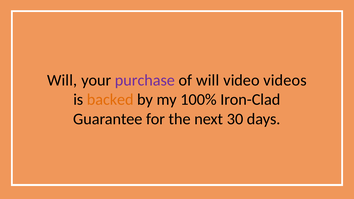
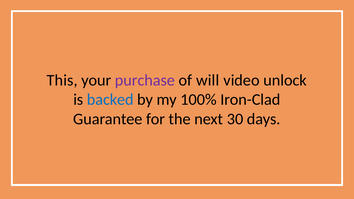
Will: Will -> This (62, 80)
videos: videos -> unlock (285, 80)
backed colour: orange -> blue (110, 100)
